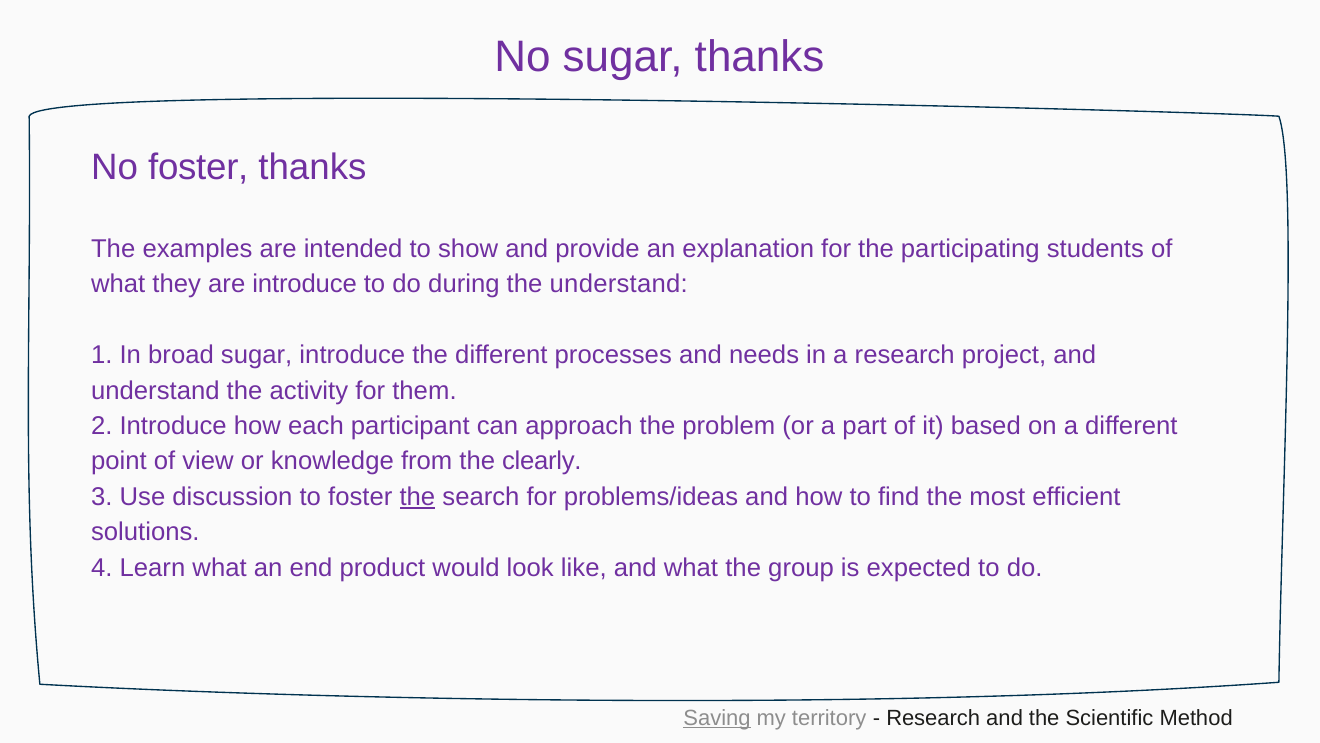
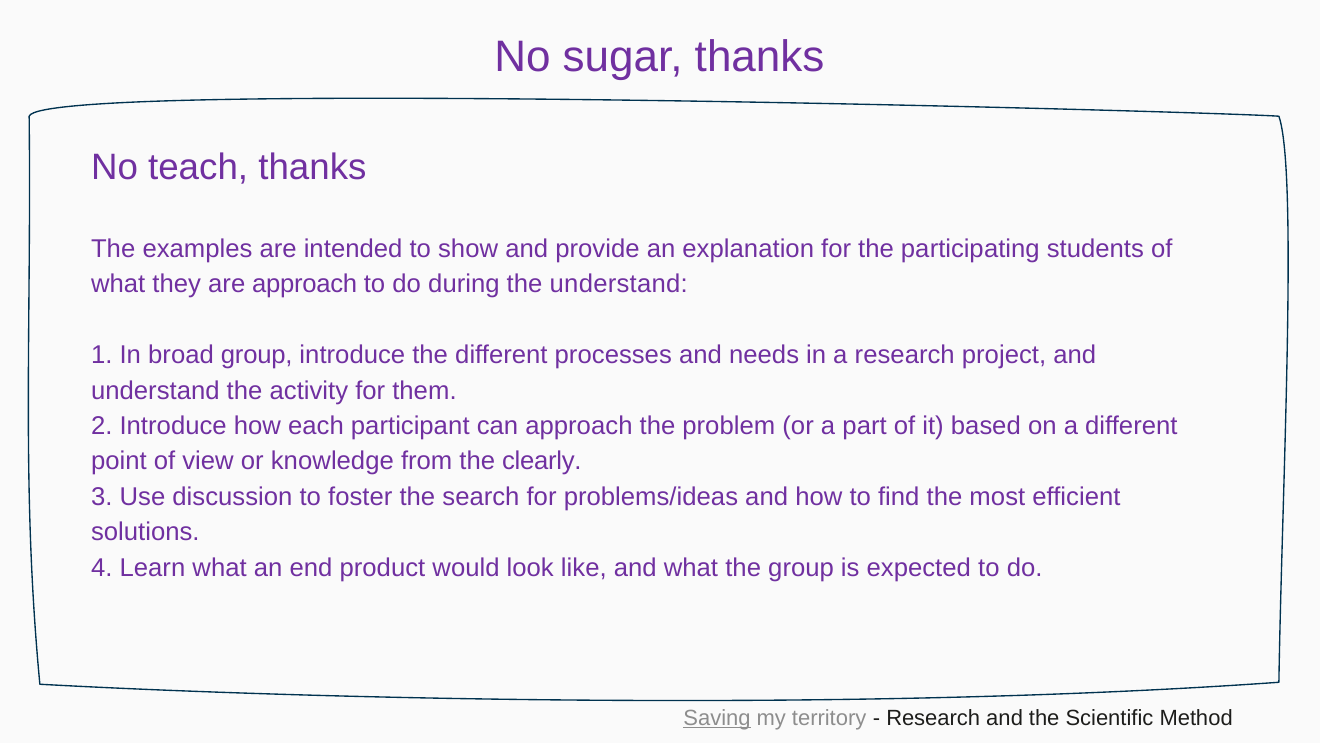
No foster: foster -> teach (198, 168)
are introduce: introduce -> approach (305, 284)
broad sugar: sugar -> group (257, 355)
the underline: present -> none (417, 497)
